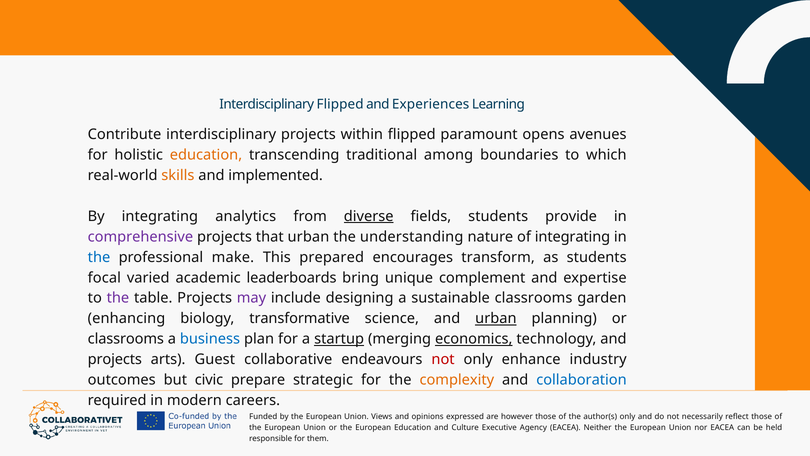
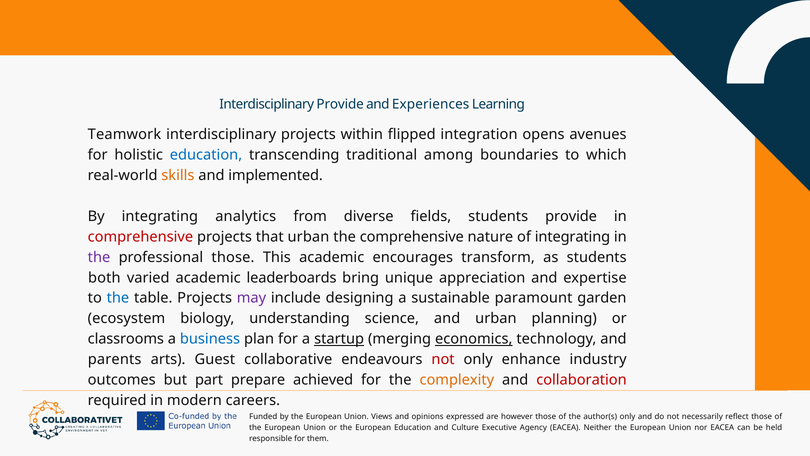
Interdisciplinary Flipped: Flipped -> Provide (340, 104)
Contribute: Contribute -> Teamwork (124, 134)
paramount: paramount -> integration (479, 134)
education colour: orange -> blue (206, 155)
diverse underline: present -> none (369, 216)
comprehensive colour: purple -> red (140, 237)
the understanding: understanding -> comprehensive (412, 237)
the colour: blue -> purple (99, 257)
professional make: make -> those (233, 257)
This prepared: prepared -> academic (332, 257)
focal: focal -> both (104, 277)
complement: complement -> appreciation (482, 277)
the colour: purple -> blue (118, 298)
sustainable classrooms: classrooms -> paramount (534, 298)
enhancing: enhancing -> ecosystem (127, 318)
transformative: transformative -> understanding (300, 318)
urban underline: present -> none (496, 318)
projects: projects -> parents (115, 359)
civic: civic -> part (209, 380)
strategic: strategic -> achieved (323, 380)
collaboration colour: blue -> red (581, 380)
